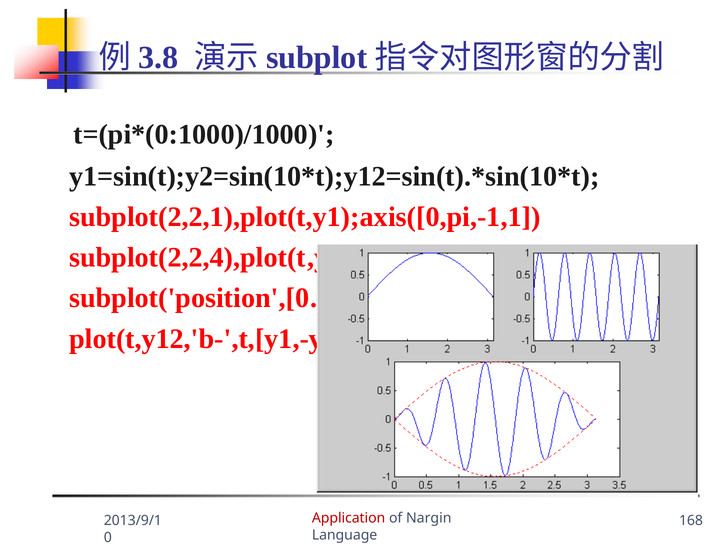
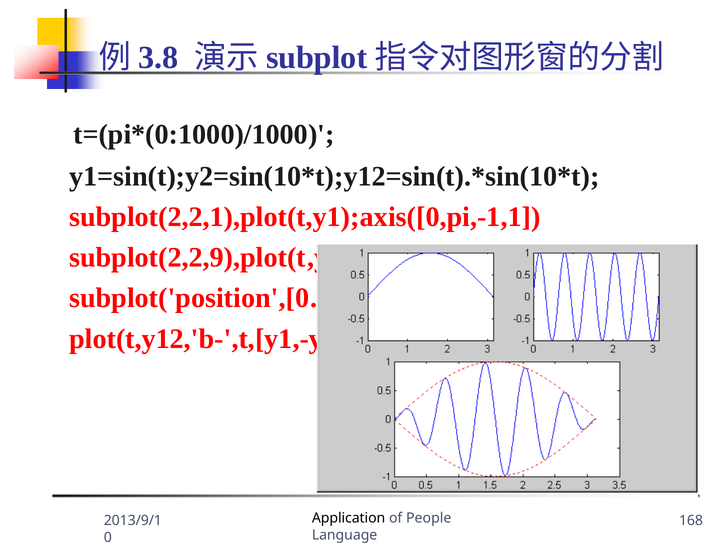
subplot(2,2,4),plot(t: subplot(2,2,4),plot(t -> subplot(2,2,9),plot(t (188, 257)
Application colour: red -> black (349, 518)
Nargin: Nargin -> People (429, 518)
